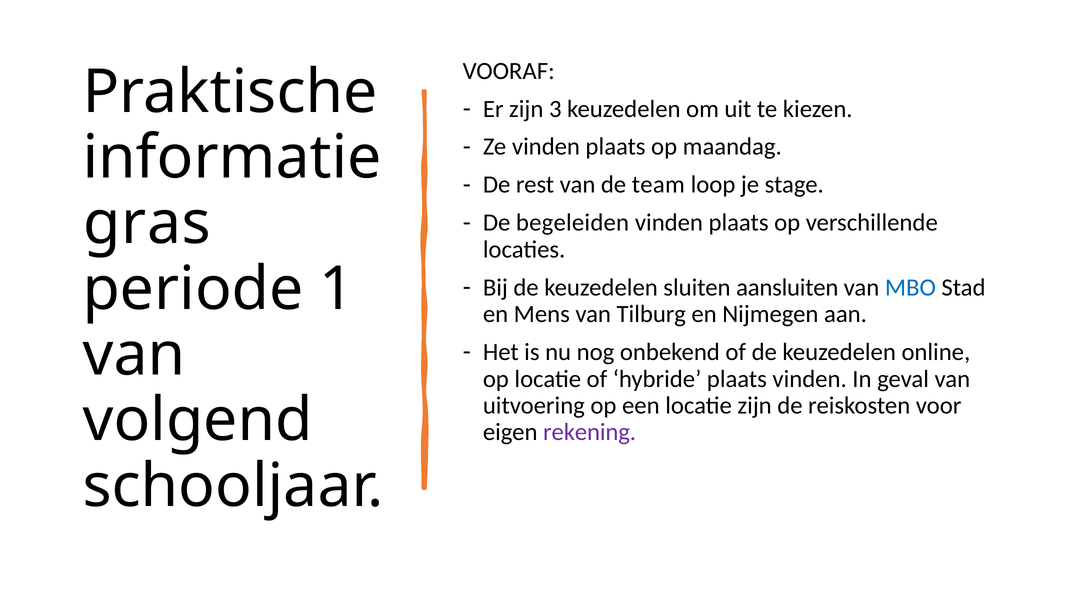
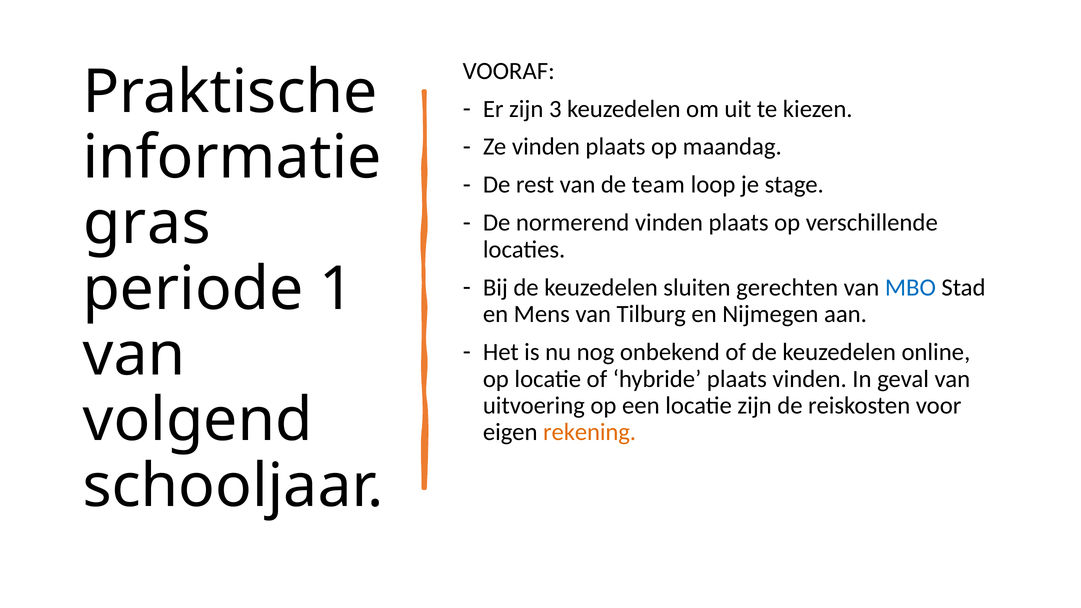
begeleiden: begeleiden -> normerend (573, 223)
aansluiten: aansluiten -> gerechten (787, 287)
rekening colour: purple -> orange (590, 432)
